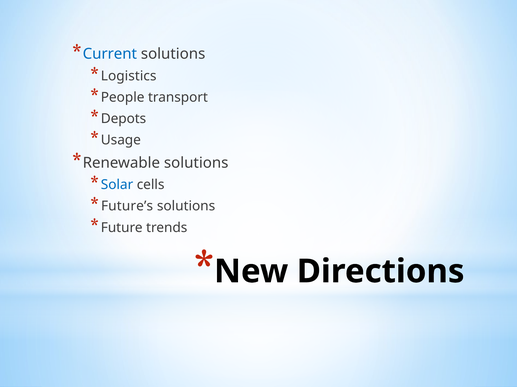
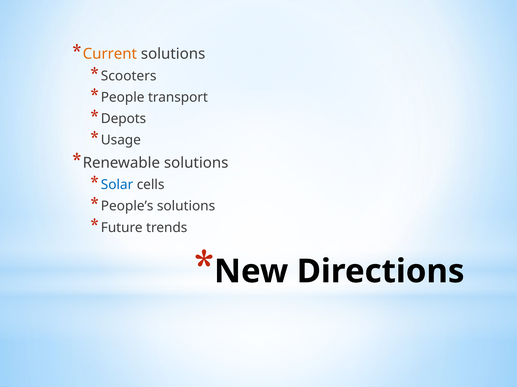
Current colour: blue -> orange (110, 54)
Logistics: Logistics -> Scooters (129, 76)
Future’s: Future’s -> People’s (127, 207)
